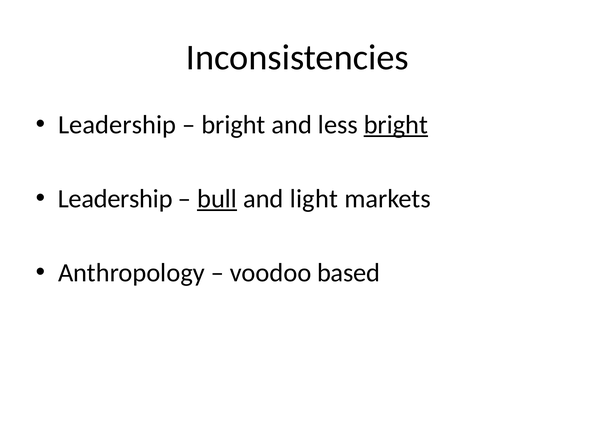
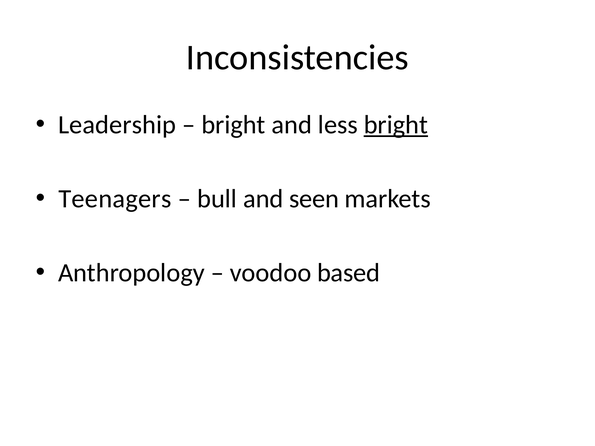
Leadership: Leadership -> Teenagers (115, 199)
bull underline: present -> none (217, 199)
light: light -> seen (314, 199)
